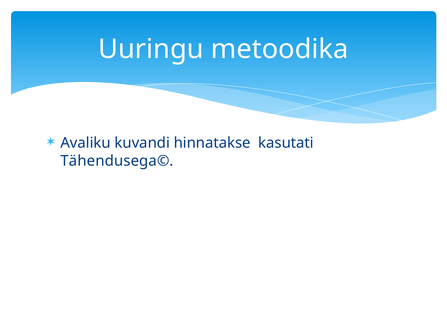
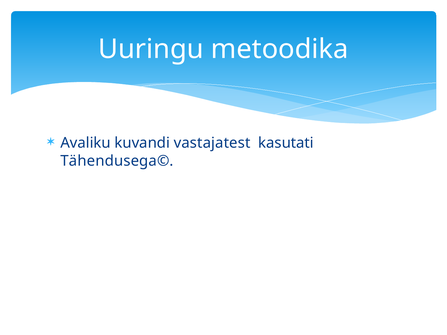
hinnatakse: hinnatakse -> vastajatest (212, 143)
